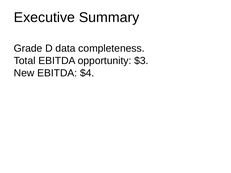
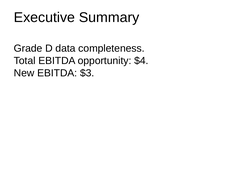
$3: $3 -> $4 (141, 61)
$4: $4 -> $3 (87, 73)
